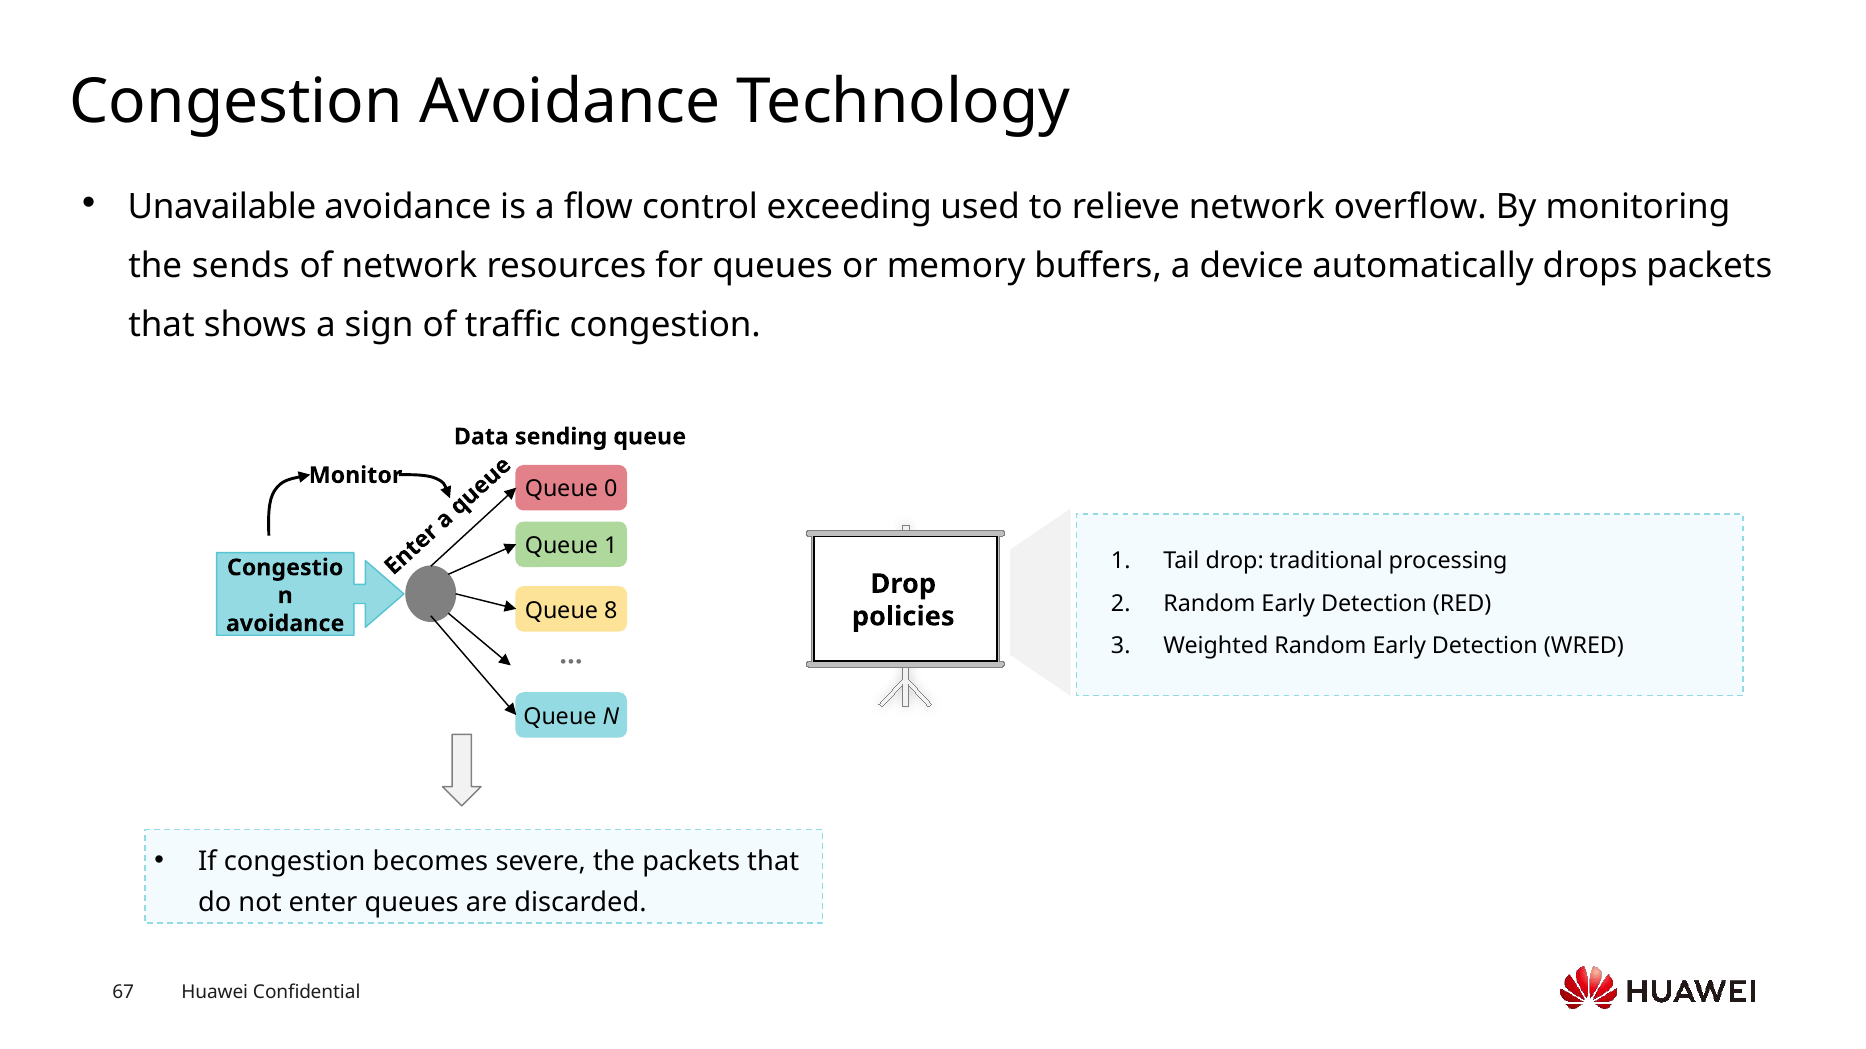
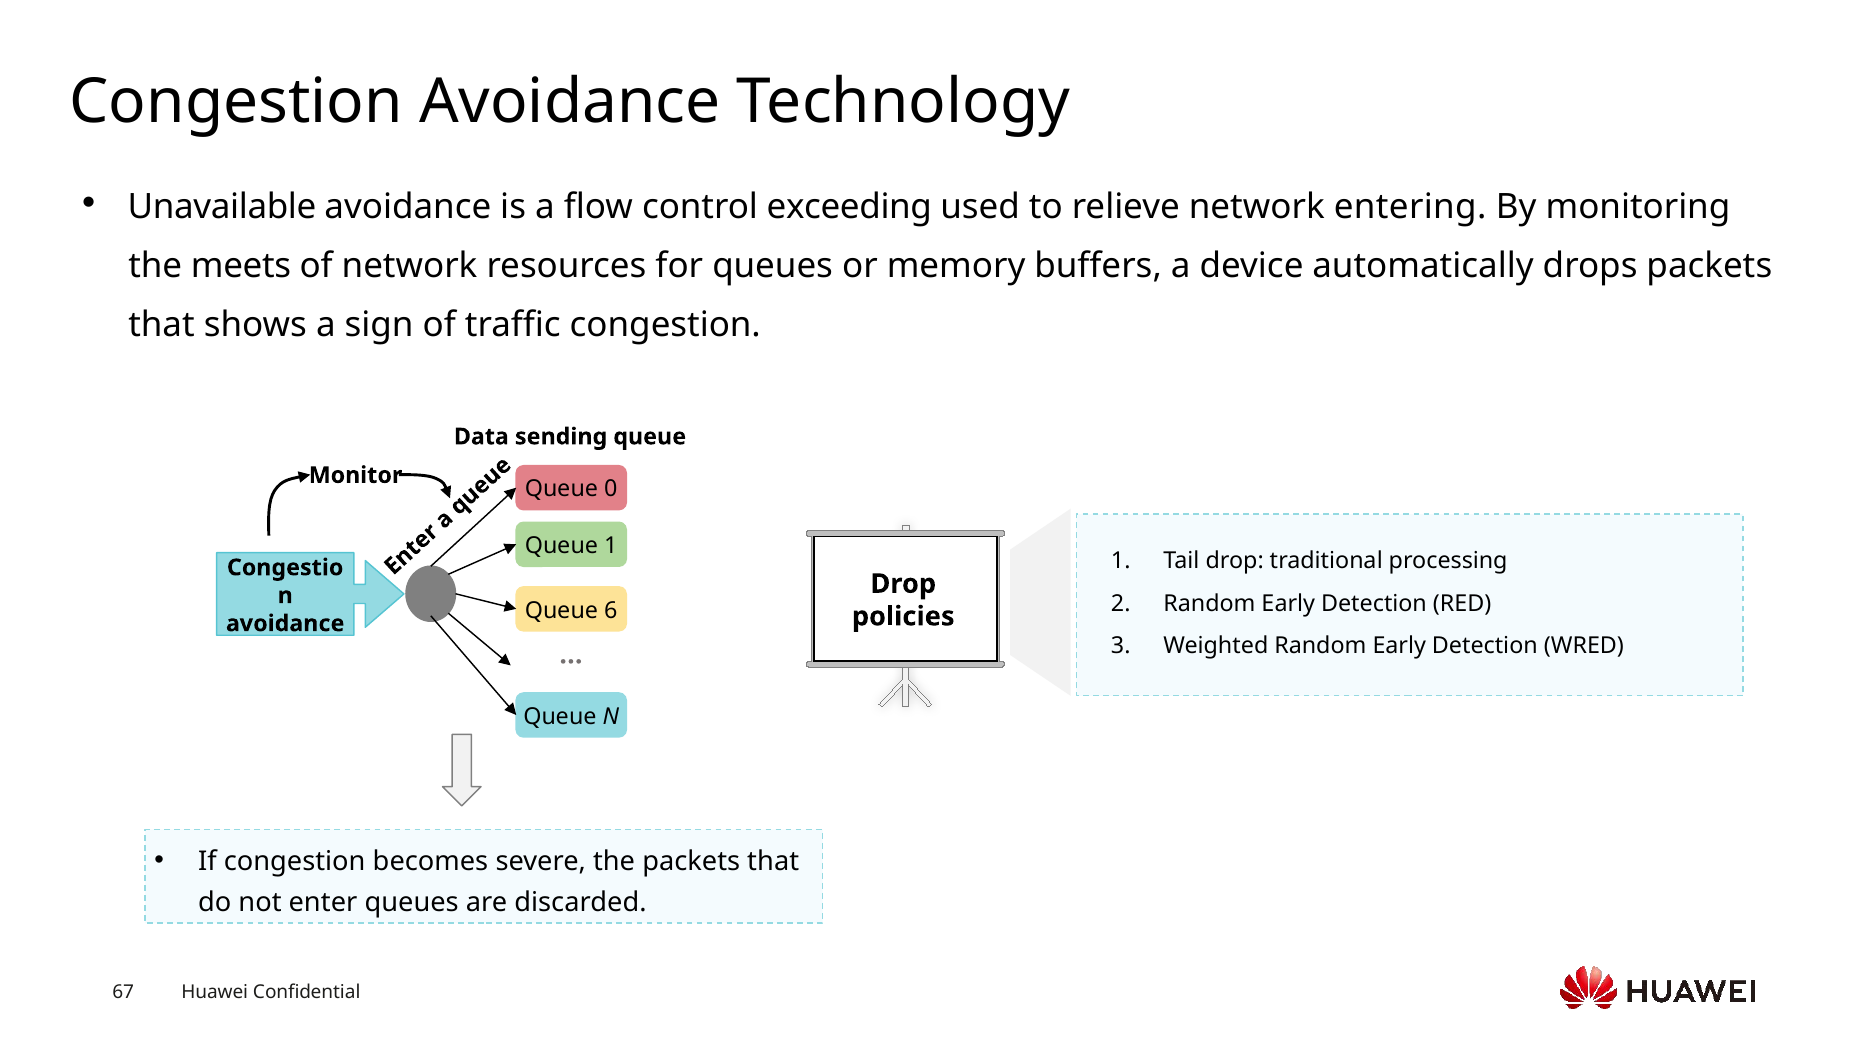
overflow: overflow -> entering (1410, 207)
sends: sends -> meets (241, 266)
8: 8 -> 6 (611, 611)
